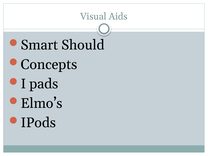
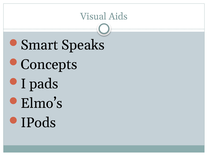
Should: Should -> Speaks (83, 45)
